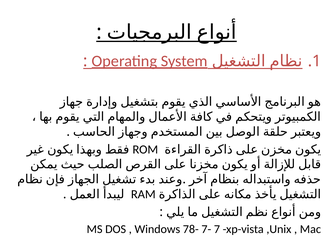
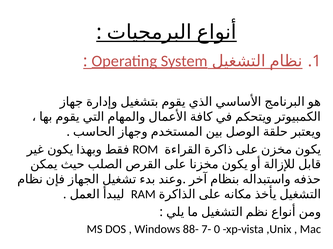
78-: 78- -> 88- (191, 230)
7: 7 -> 0 (217, 230)
